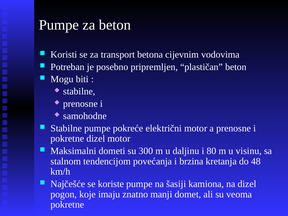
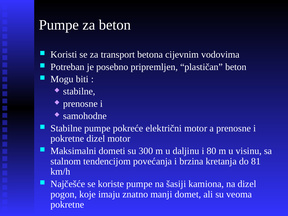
48: 48 -> 81 (256, 161)
